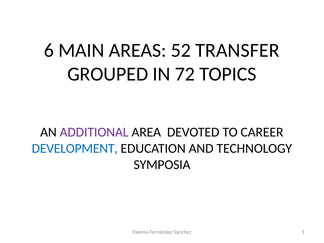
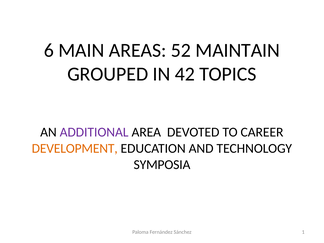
TRANSFER: TRANSFER -> MAINTAIN (238, 50)
72: 72 -> 42 (185, 74)
DEVELOPMENT colour: blue -> orange (75, 148)
